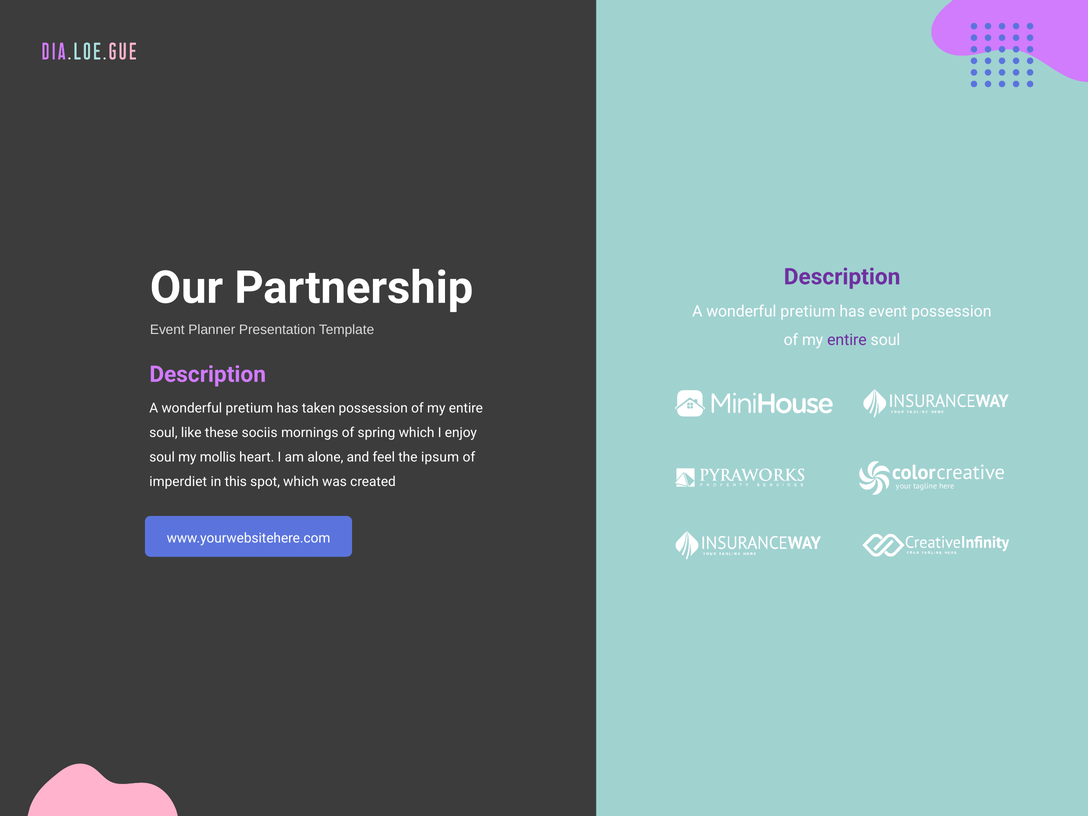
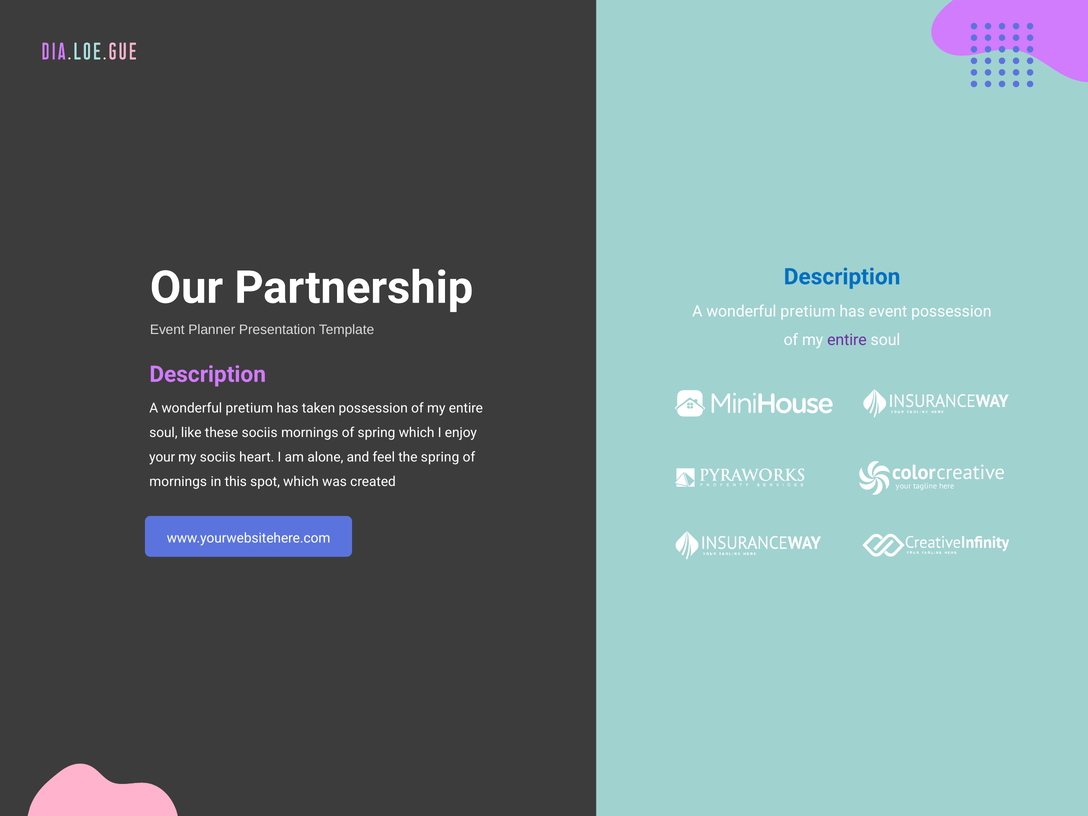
Description colour: purple -> blue (842, 277)
soul: soul -> your (162, 457)
my mollis: mollis -> sociis (218, 457)
the ipsum: ipsum -> spring (440, 457)
imperdiet: imperdiet -> mornings (178, 482)
